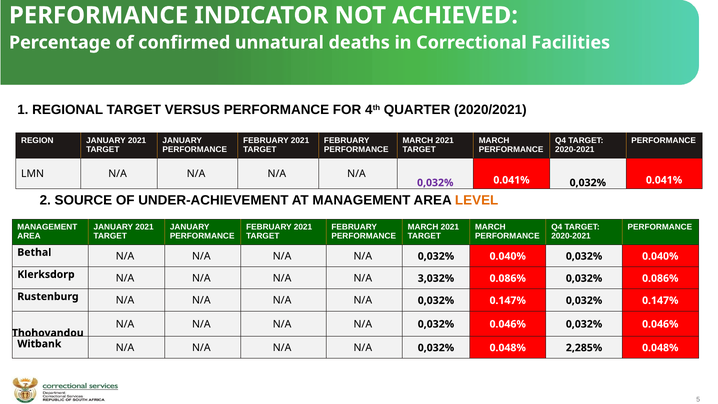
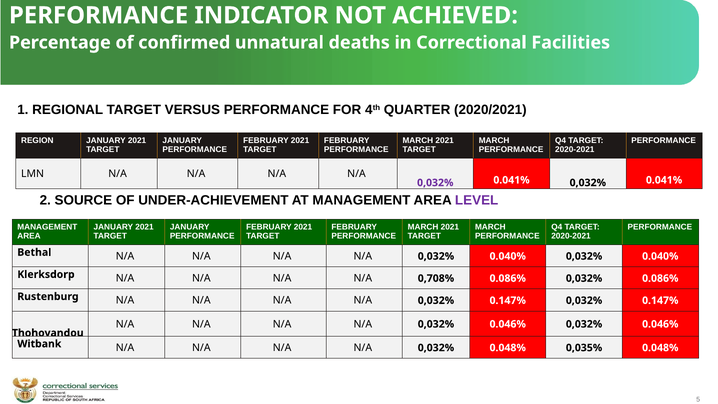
LEVEL colour: orange -> purple (477, 200)
3,032%: 3,032% -> 0,708% (436, 278)
2,285%: 2,285% -> 0,035% (584, 348)
